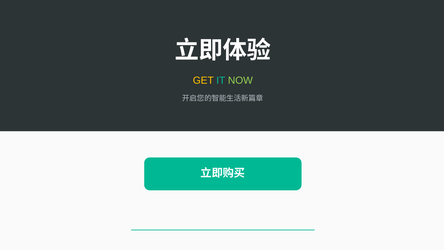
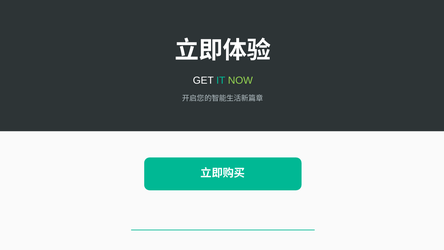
GET colour: yellow -> white (203, 81)
